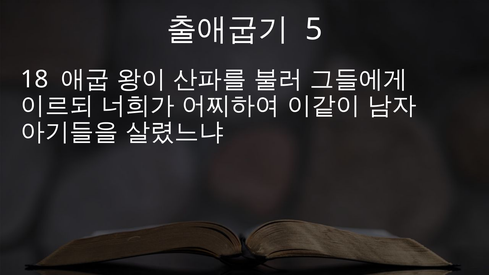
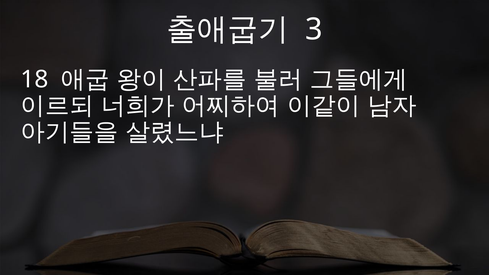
5: 5 -> 3 (314, 29)
